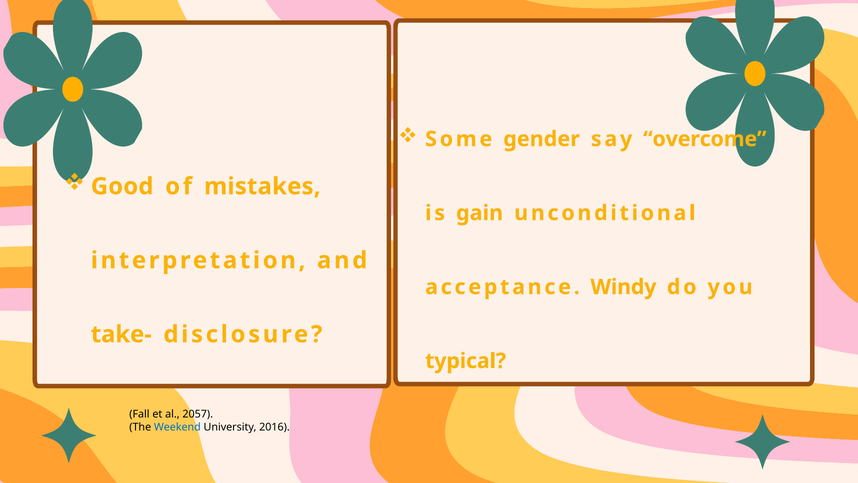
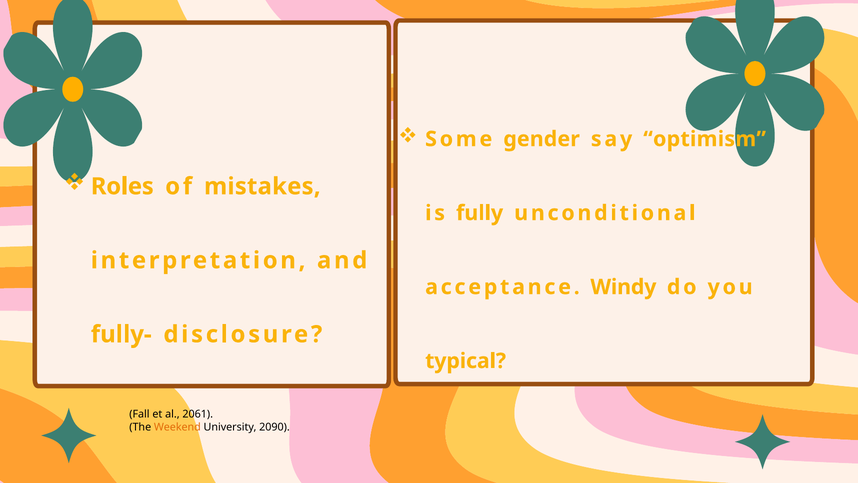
overcome: overcome -> optimism (705, 139)
Good: Good -> Roles (122, 186)
gain: gain -> fully (480, 213)
take-: take- -> fully- (121, 334)
2057: 2057 -> 2061 (198, 414)
Weekend colour: blue -> orange (177, 427)
2016: 2016 -> 2090 (274, 427)
